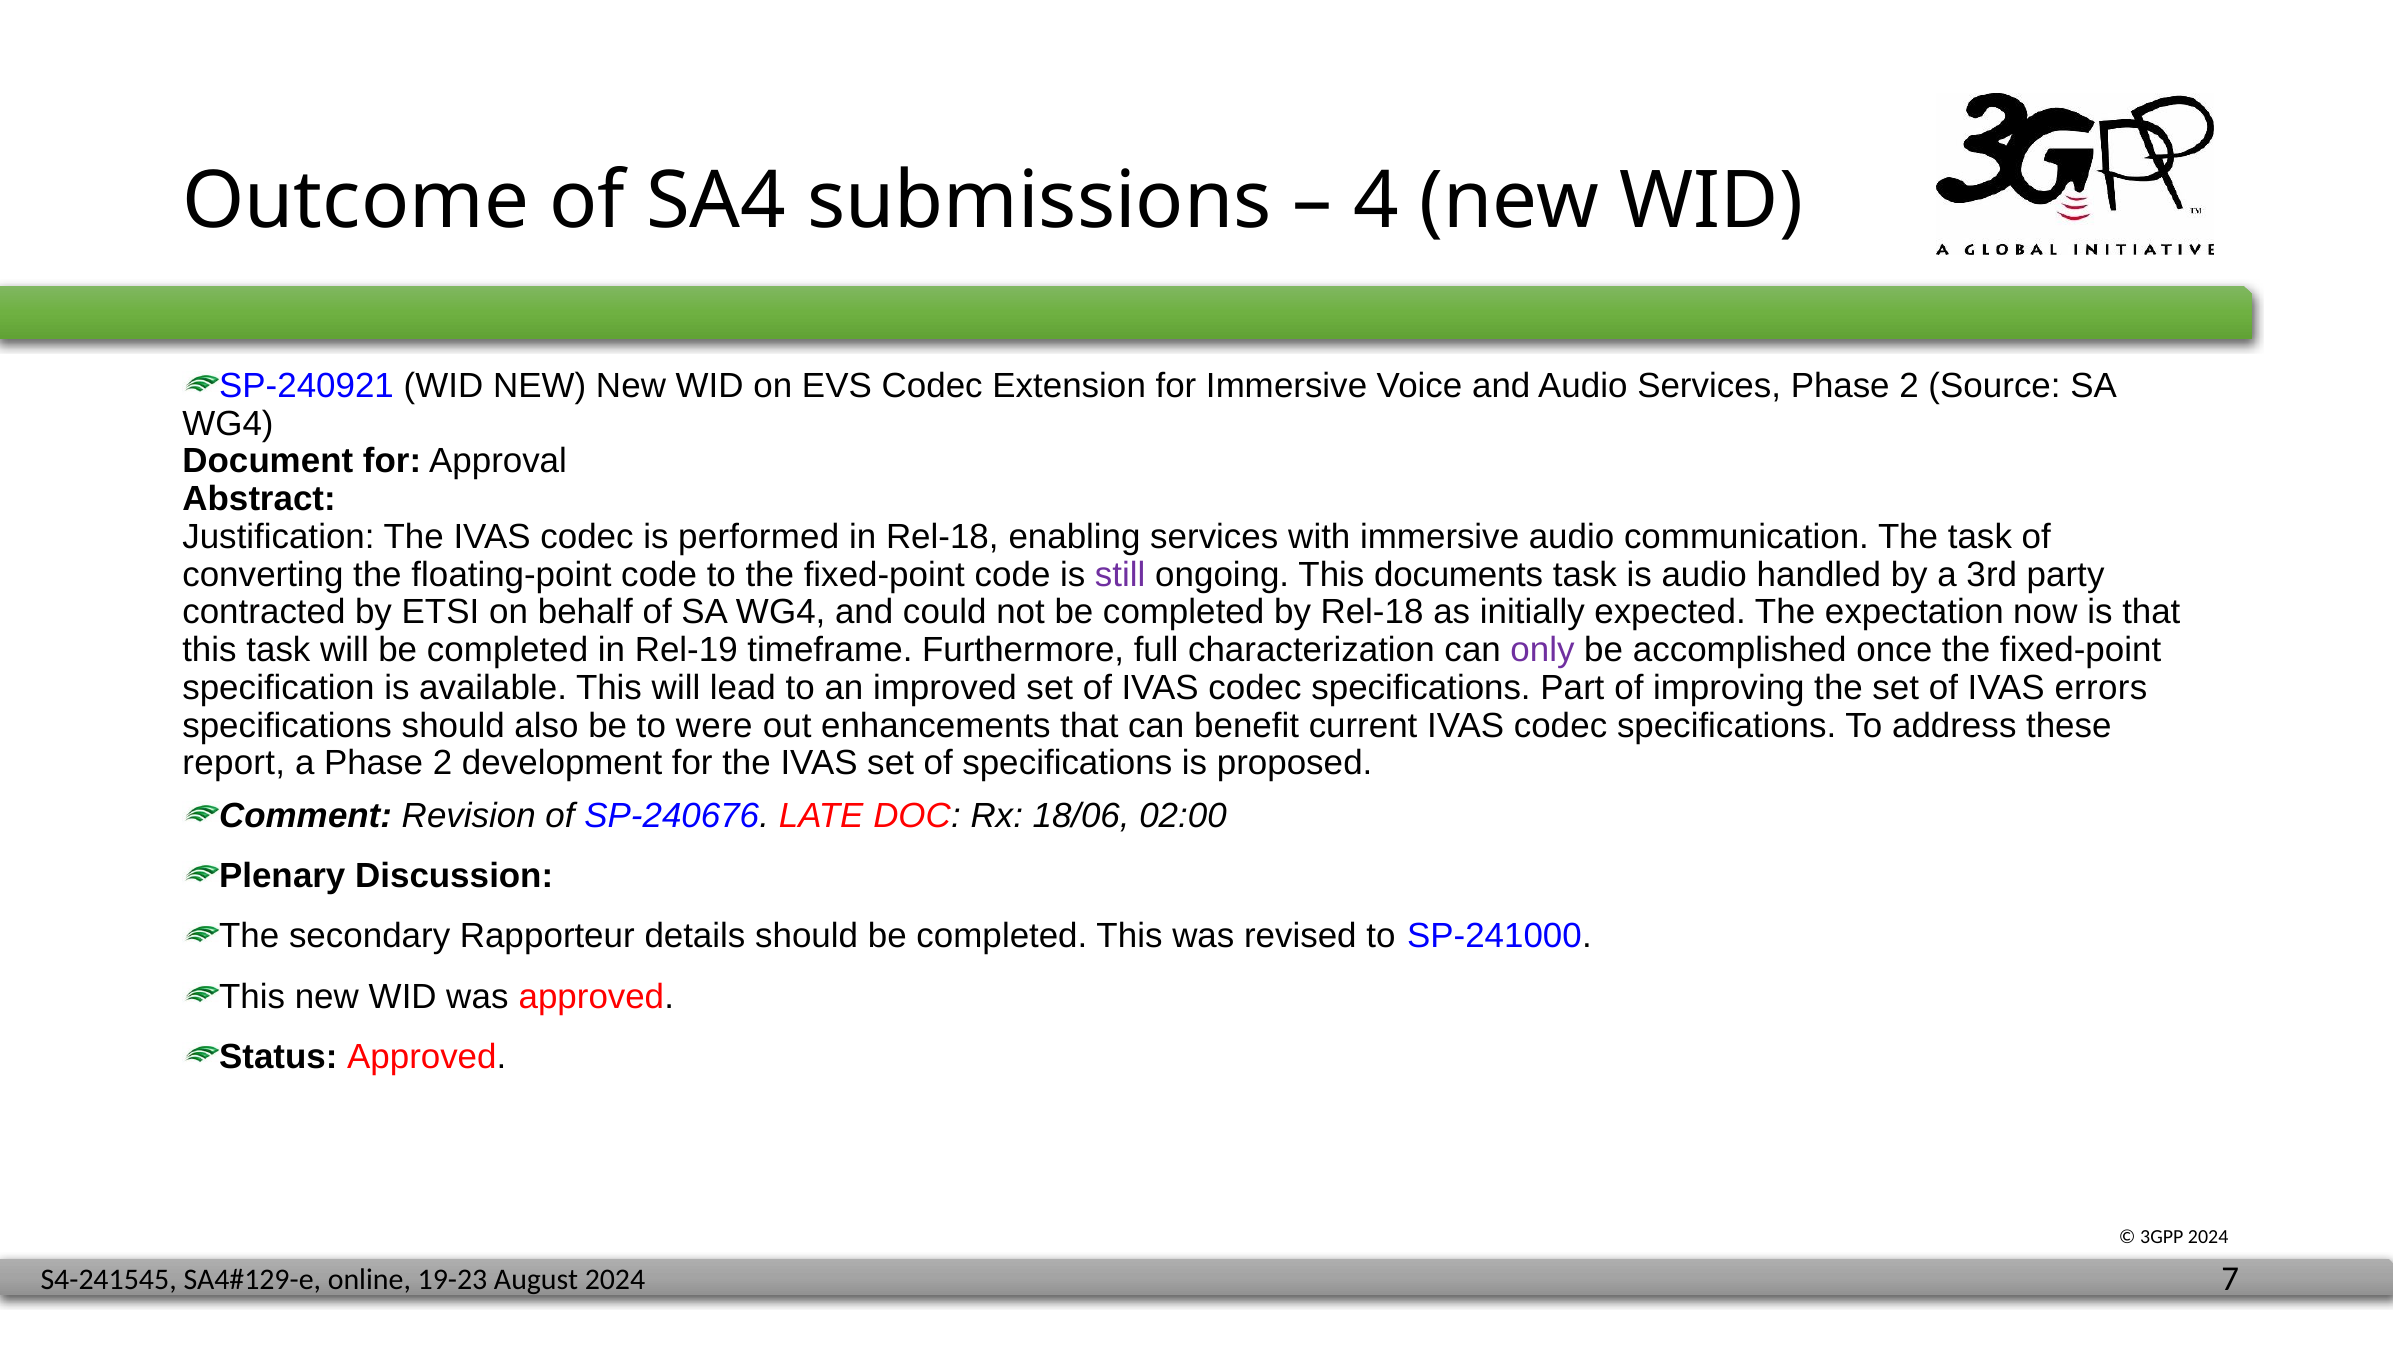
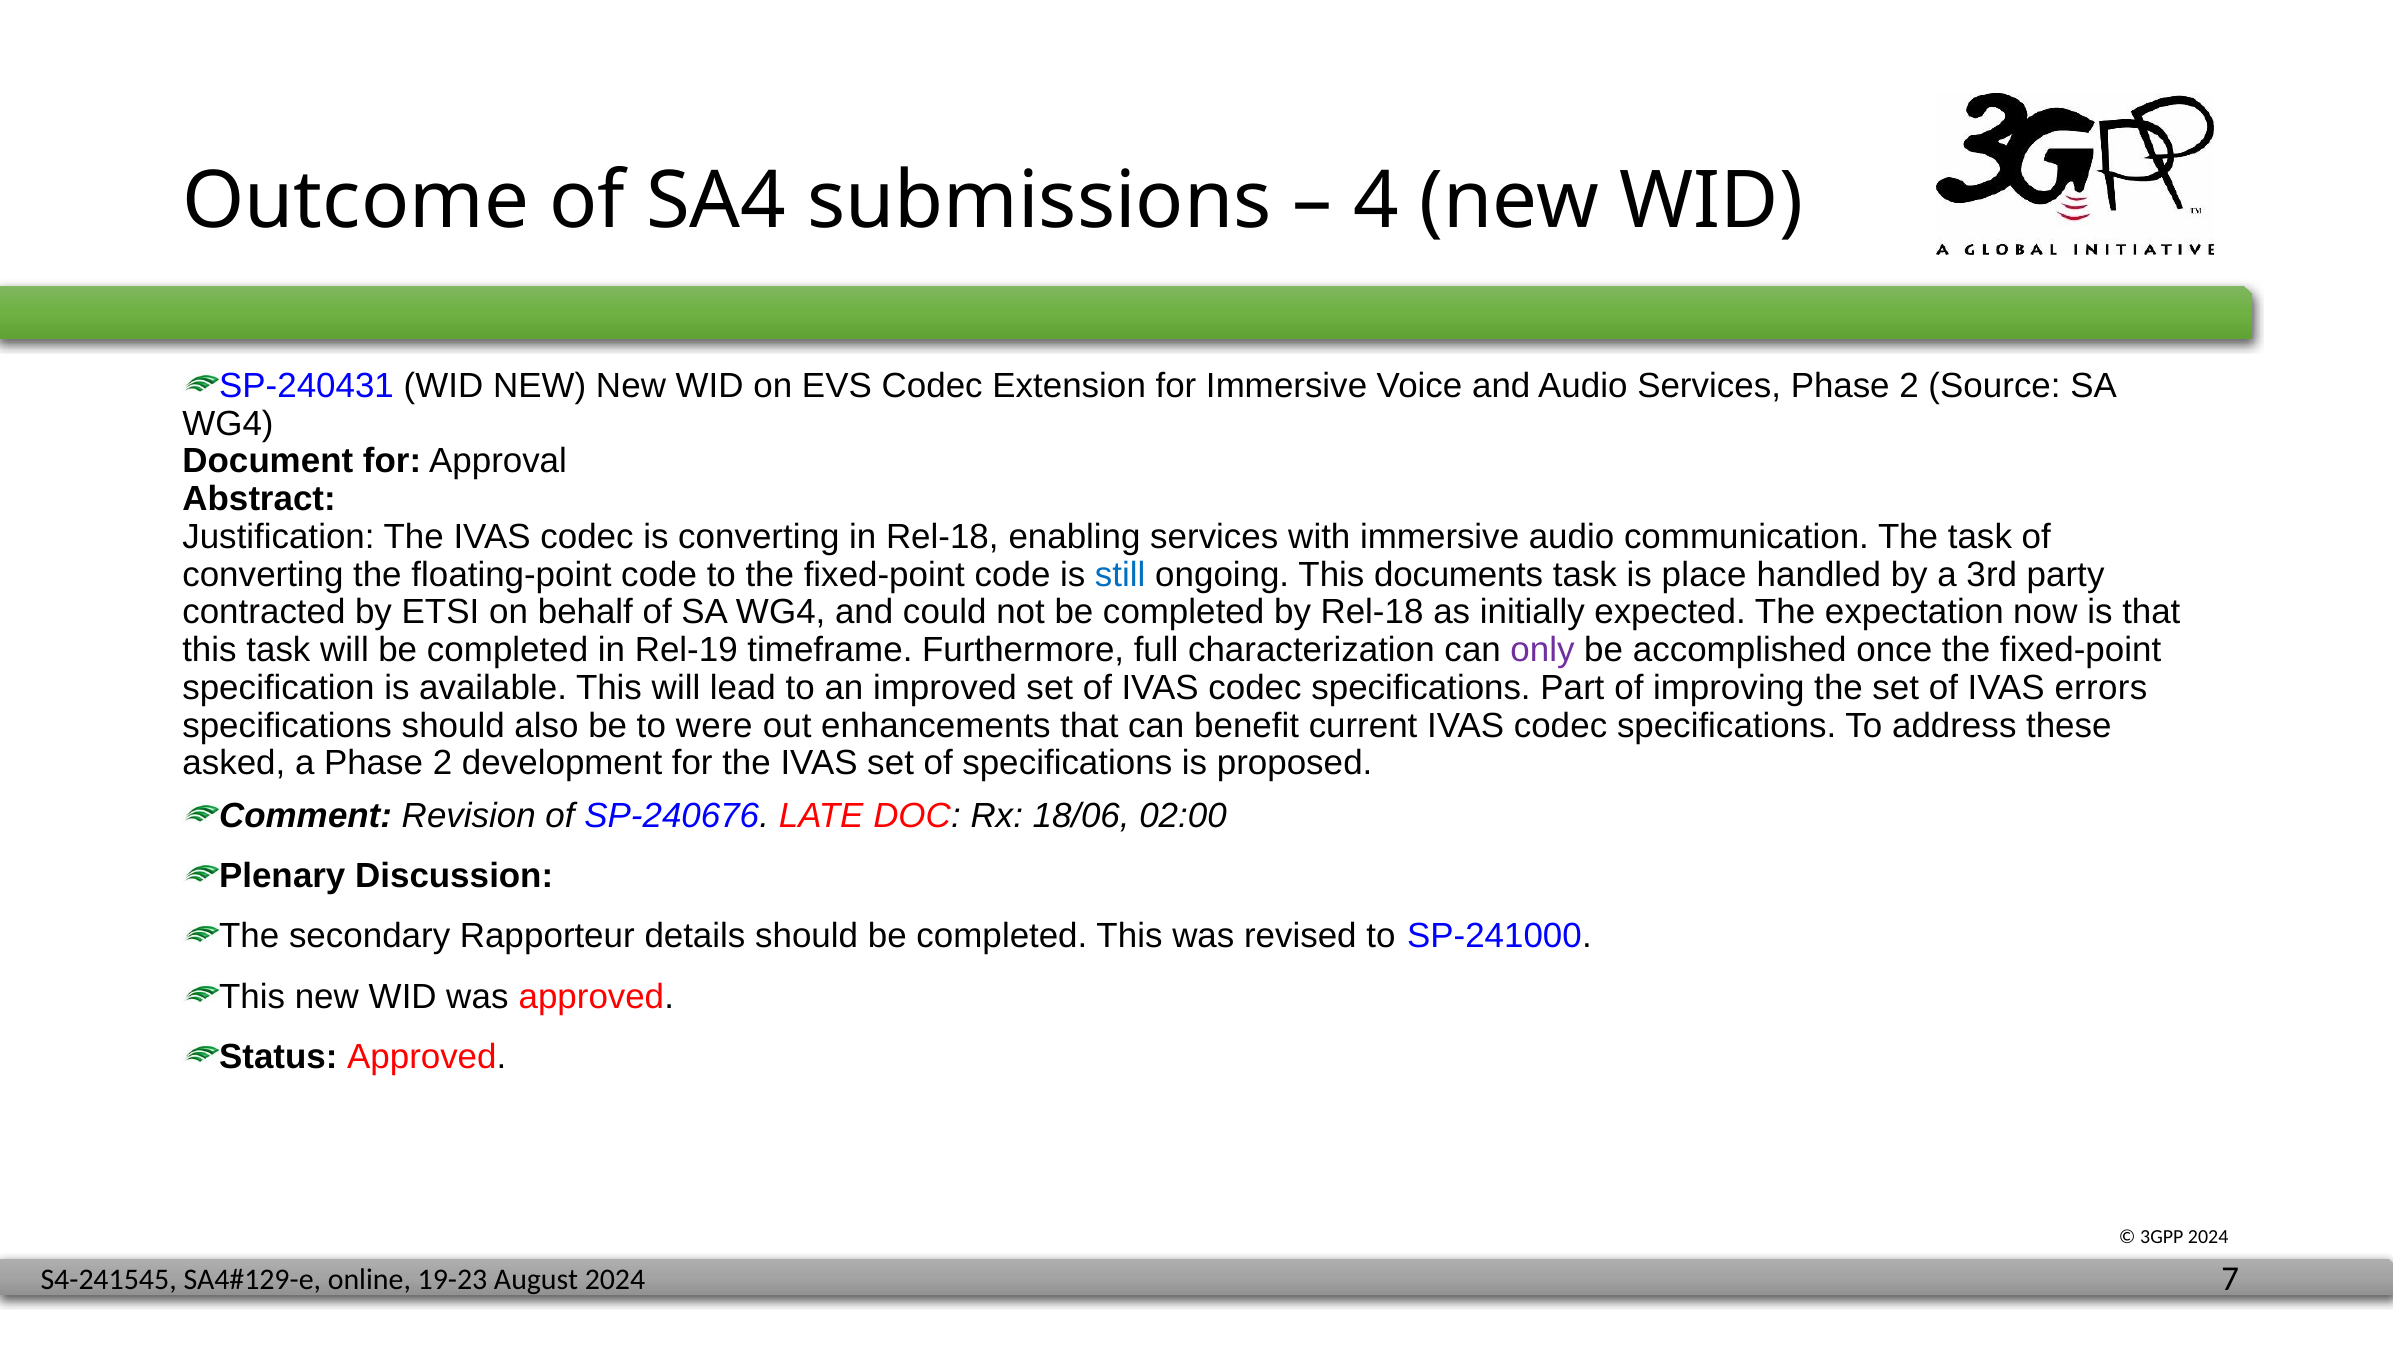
SP-240921: SP-240921 -> SP-240431 (307, 386)
is performed: performed -> converting (759, 537)
still colour: purple -> blue (1120, 575)
is audio: audio -> place (1704, 575)
report: report -> asked (234, 763)
